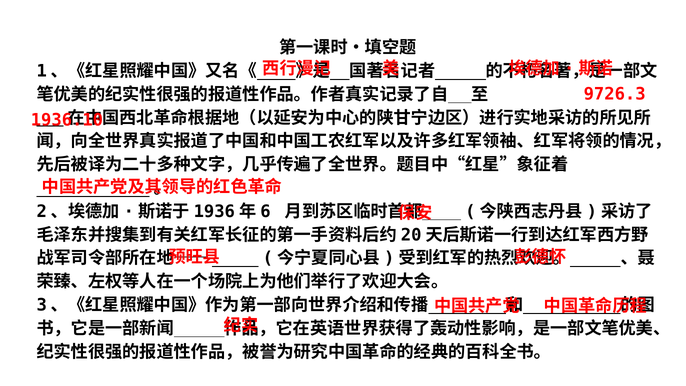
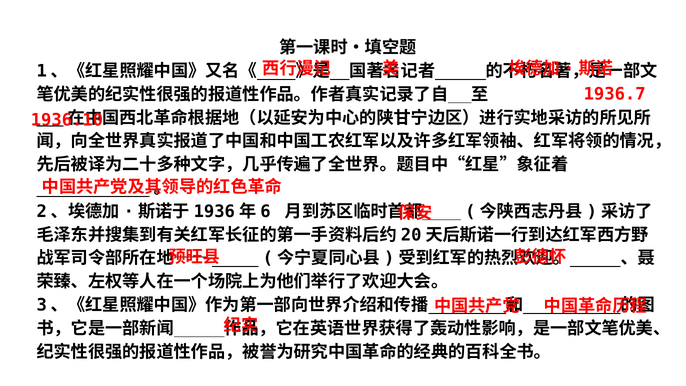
9726.3: 9726.3 -> 1936.7 (615, 94)
